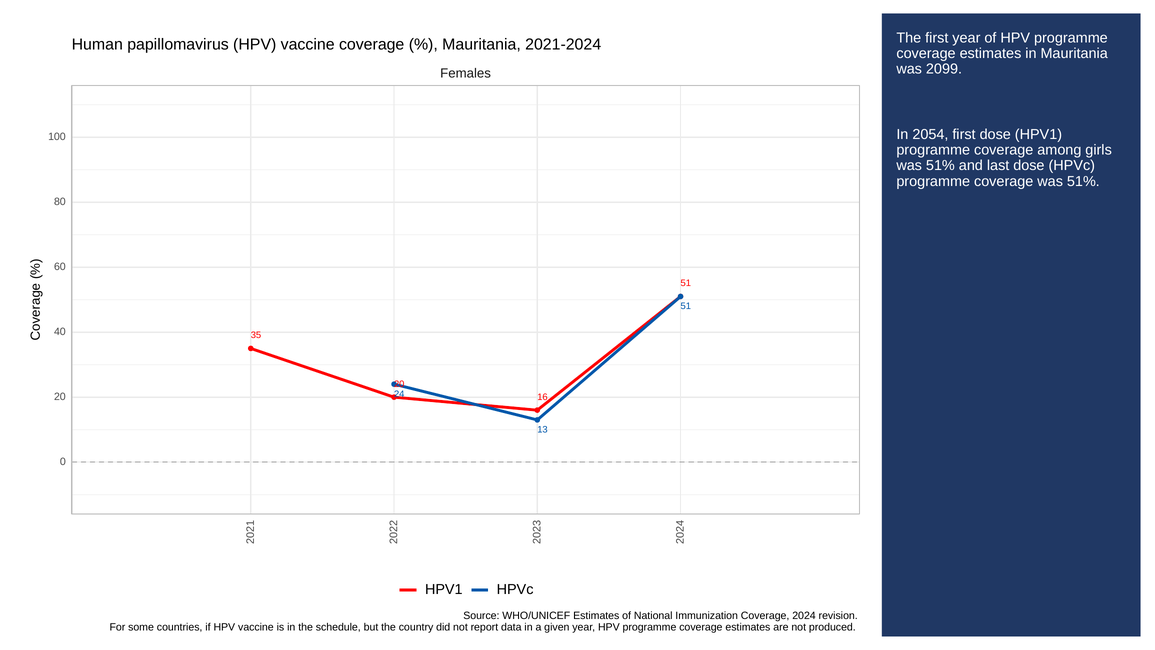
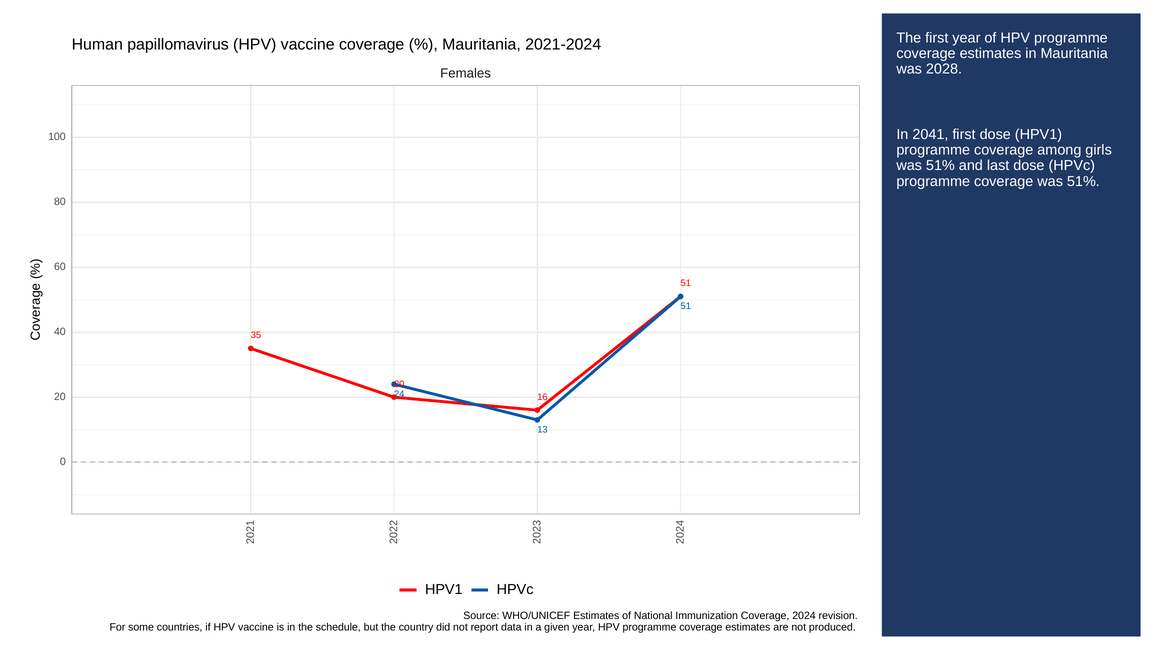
2099: 2099 -> 2028 (944, 69)
2054: 2054 -> 2041 (930, 134)
